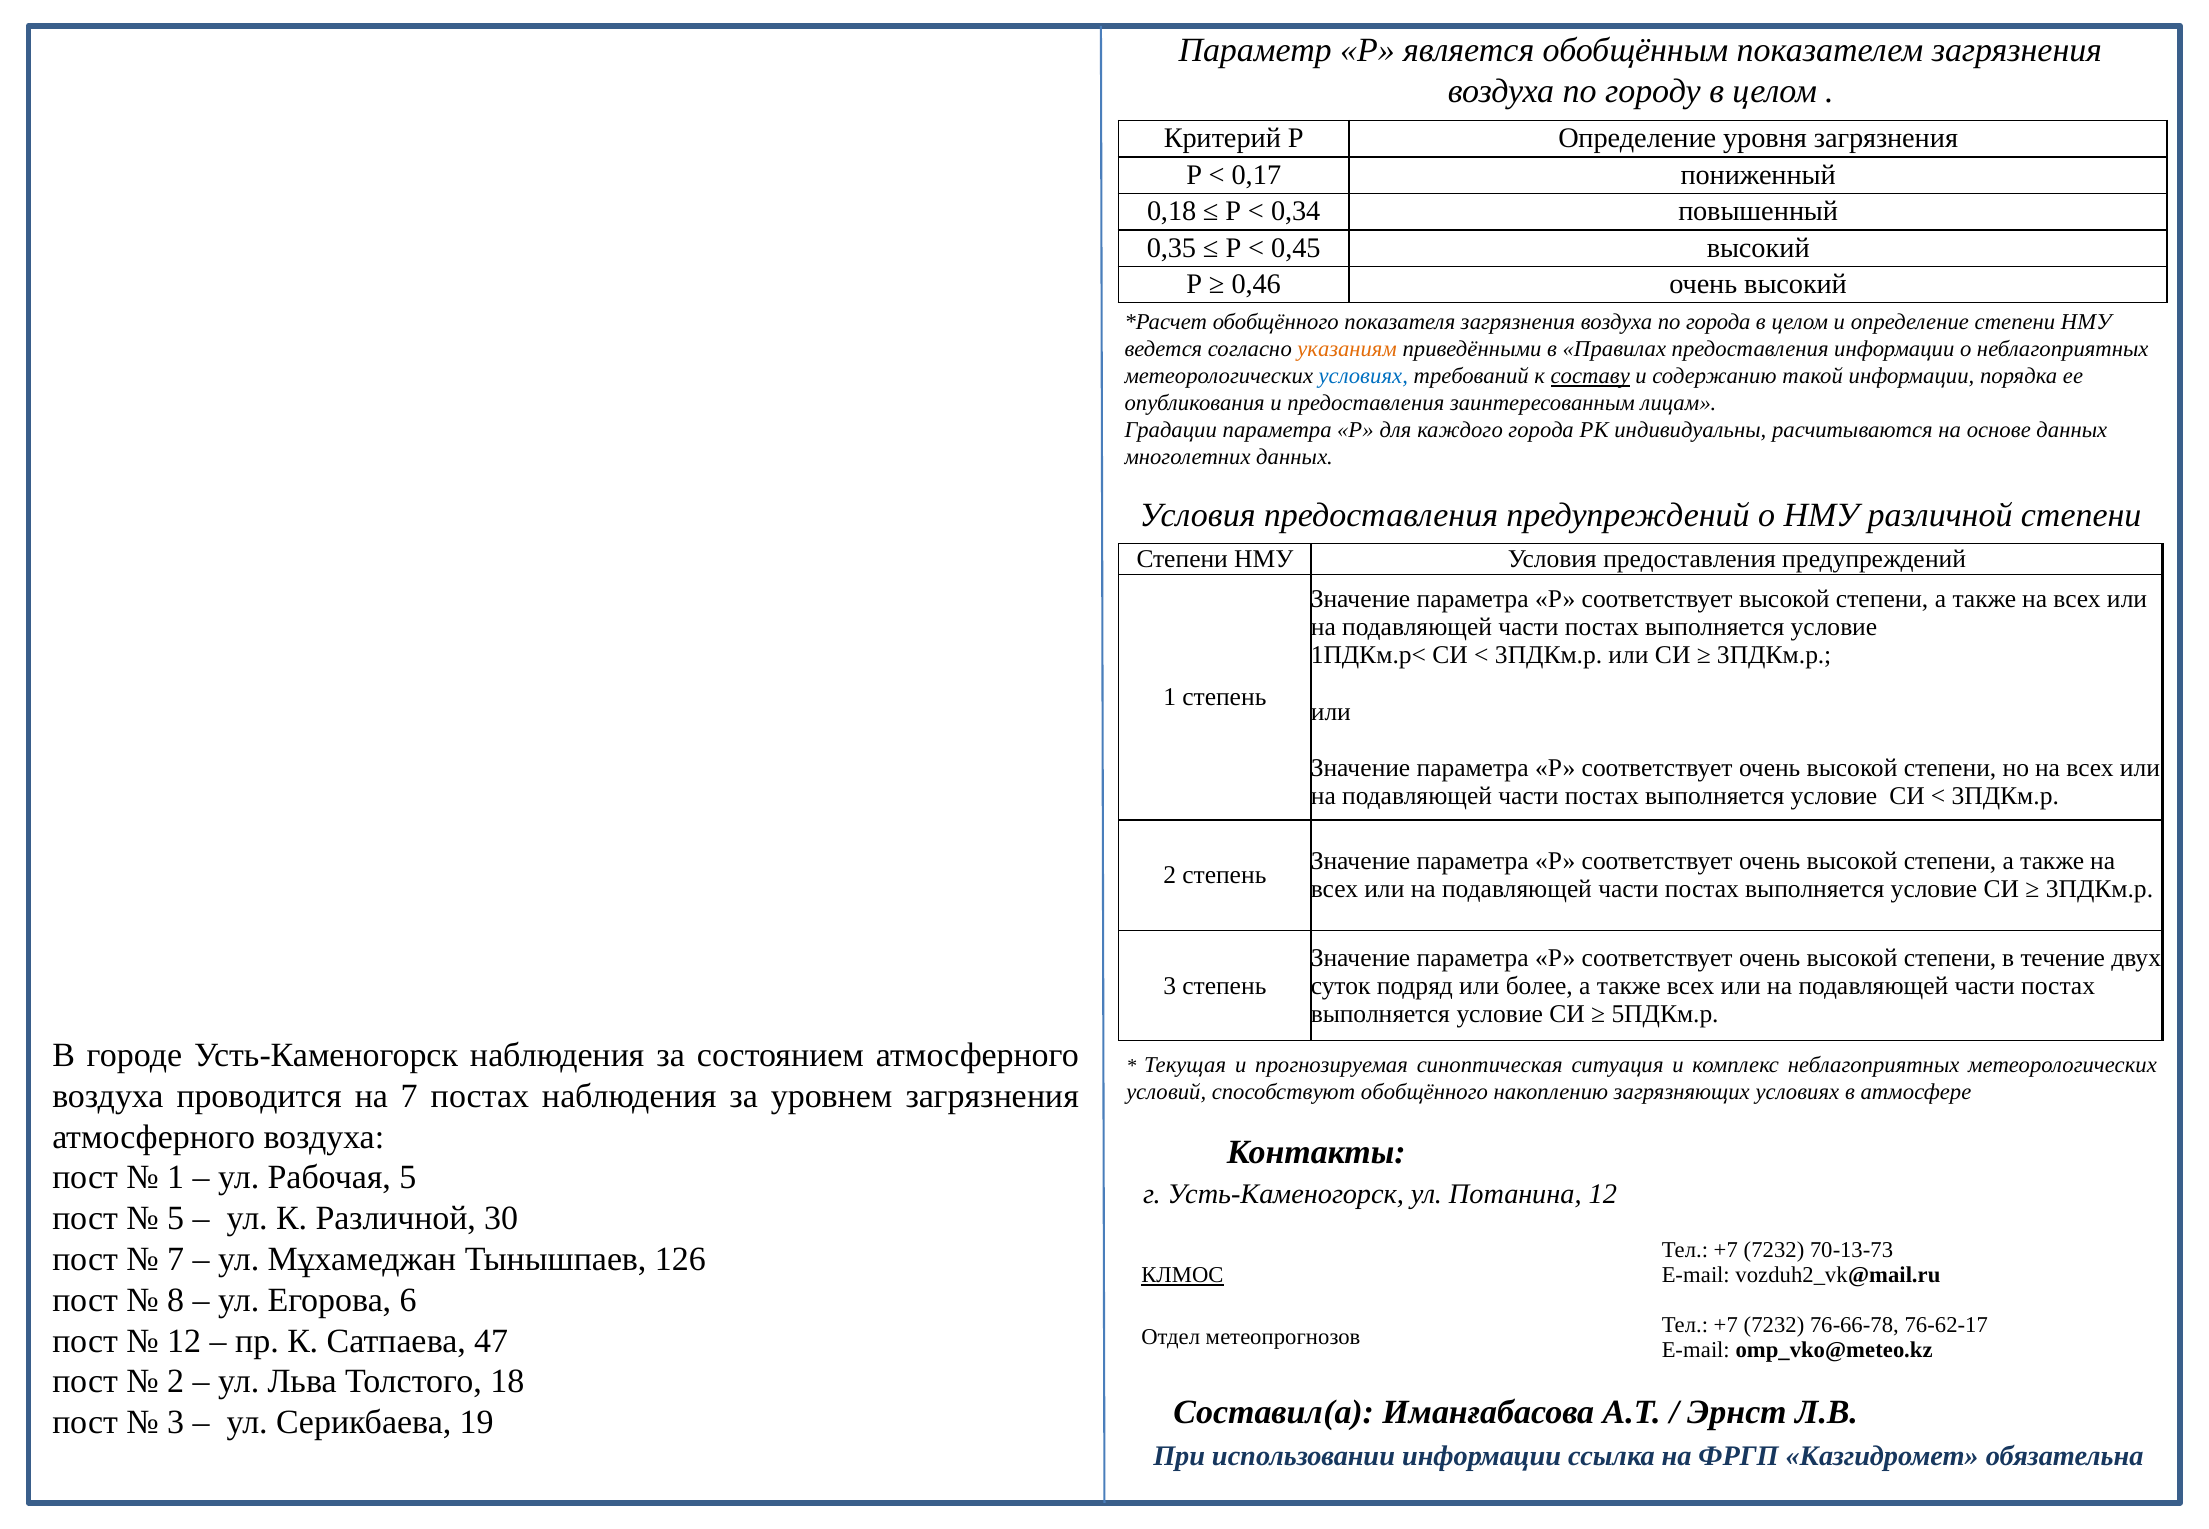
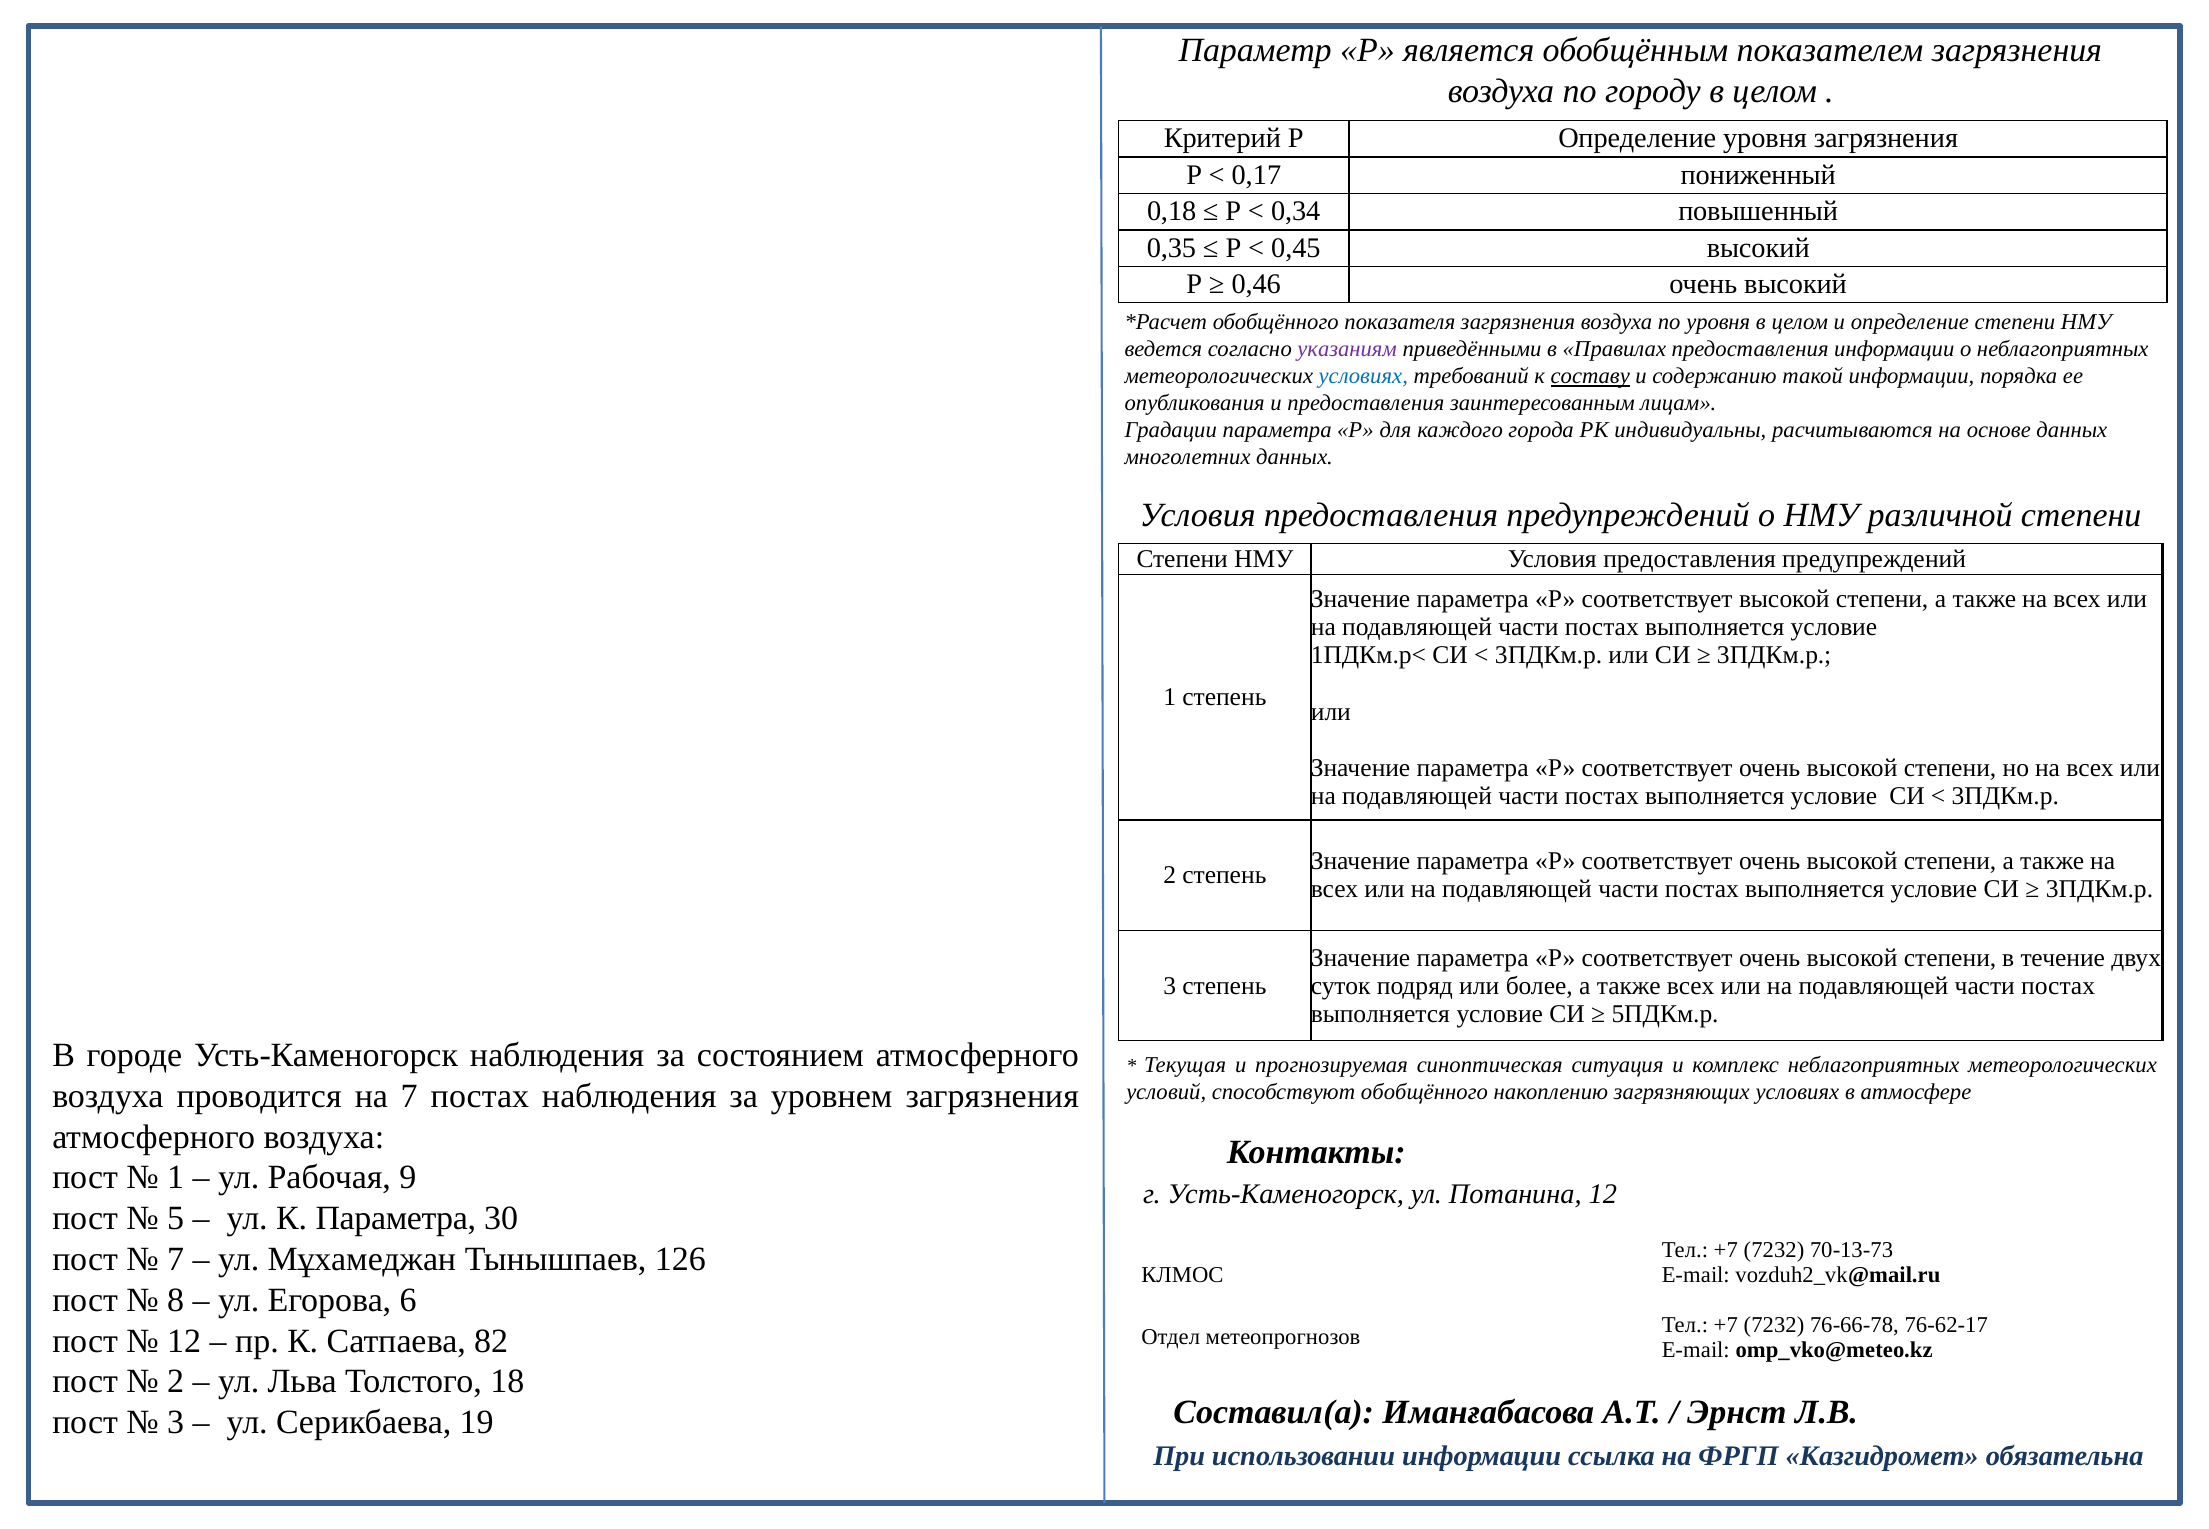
по города: города -> уровня (1718, 322)
указаниям colour: orange -> purple (1347, 349)
Рабочая 5: 5 -> 9 (408, 1178)
К Различной: Различной -> Параметра (396, 1219)
КЛМОС underline: present -> none (1182, 1276)
47: 47 -> 82 (491, 1341)
